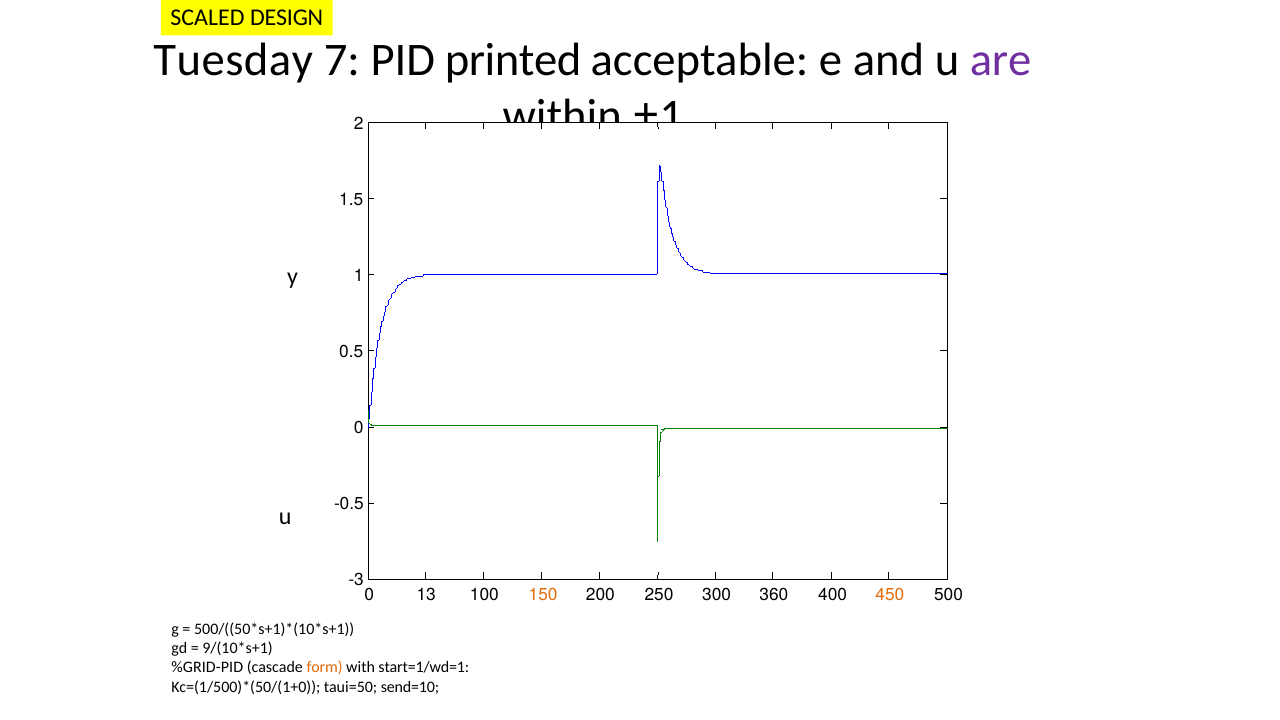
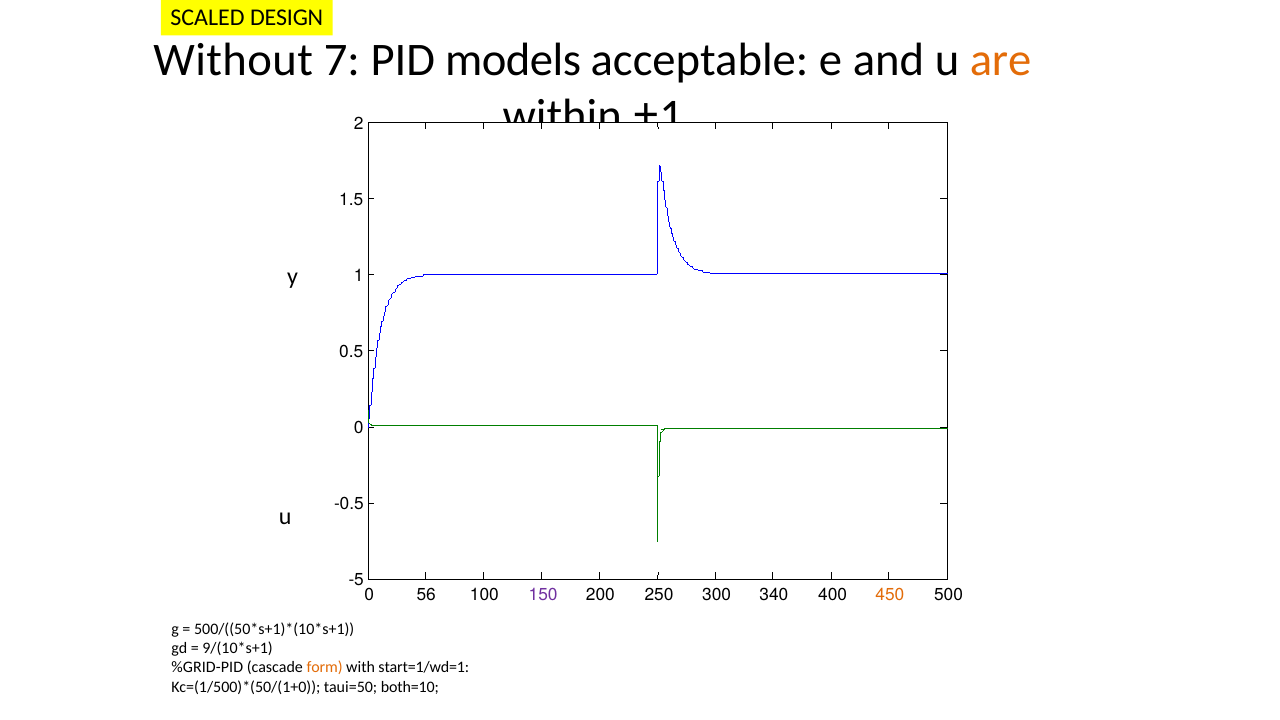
Tuesday: Tuesday -> Without (233, 60)
printed: printed -> models (513, 60)
are colour: purple -> orange (1001, 60)
-3: -3 -> -5 (356, 580)
13: 13 -> 56 (426, 595)
150 colour: orange -> purple (543, 595)
360: 360 -> 340 (774, 595)
send=10: send=10 -> both=10 (410, 687)
